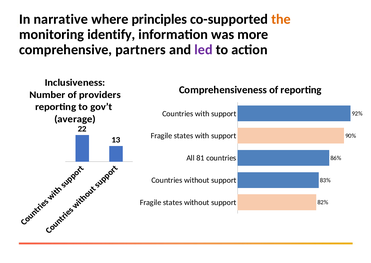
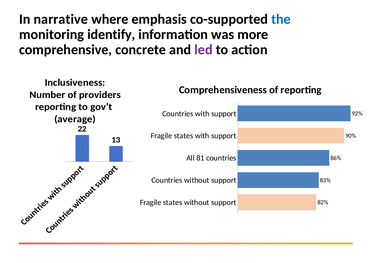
principles: principles -> emphasis (159, 19)
the colour: orange -> blue (281, 19)
partners: partners -> concrete (141, 50)
